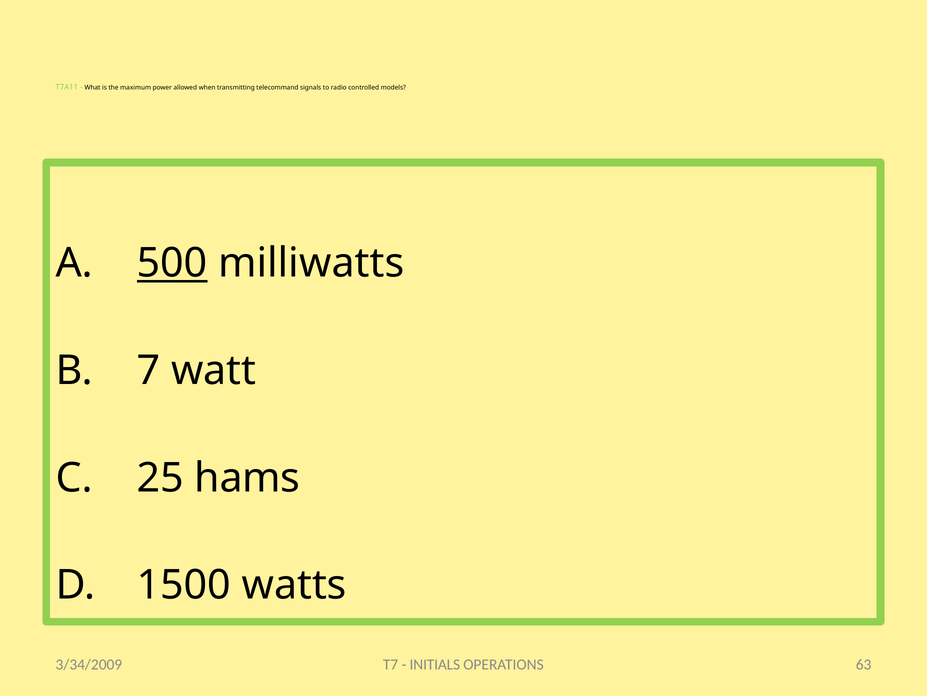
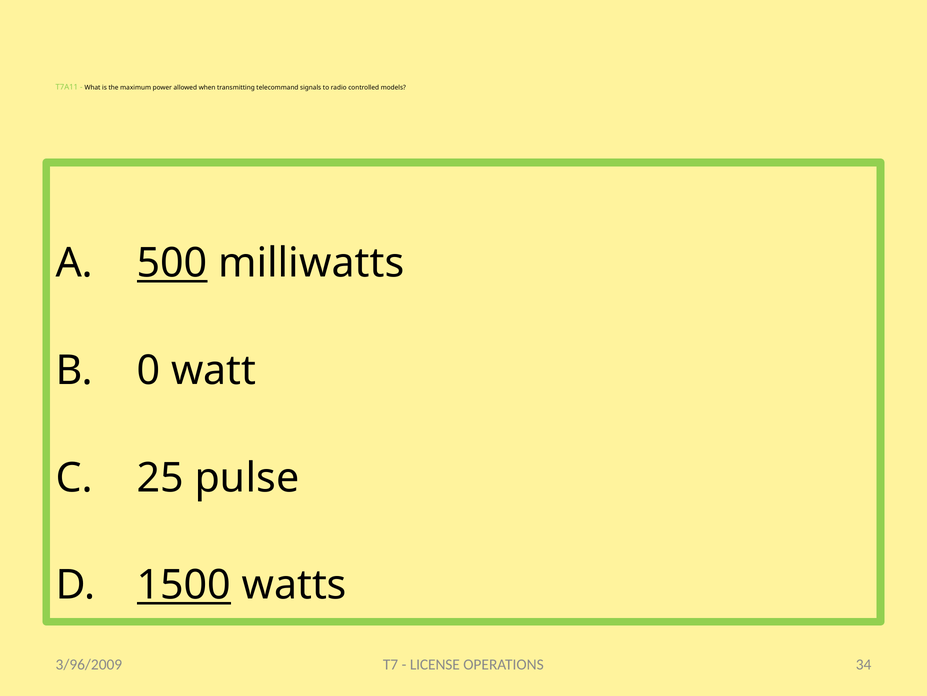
7: 7 -> 0 (149, 370)
hams: hams -> pulse (247, 477)
1500 underline: none -> present (184, 585)
INITIALS: INITIALS -> LICENSE (435, 664)
63: 63 -> 34 (864, 664)
3/34/2009: 3/34/2009 -> 3/96/2009 (89, 664)
